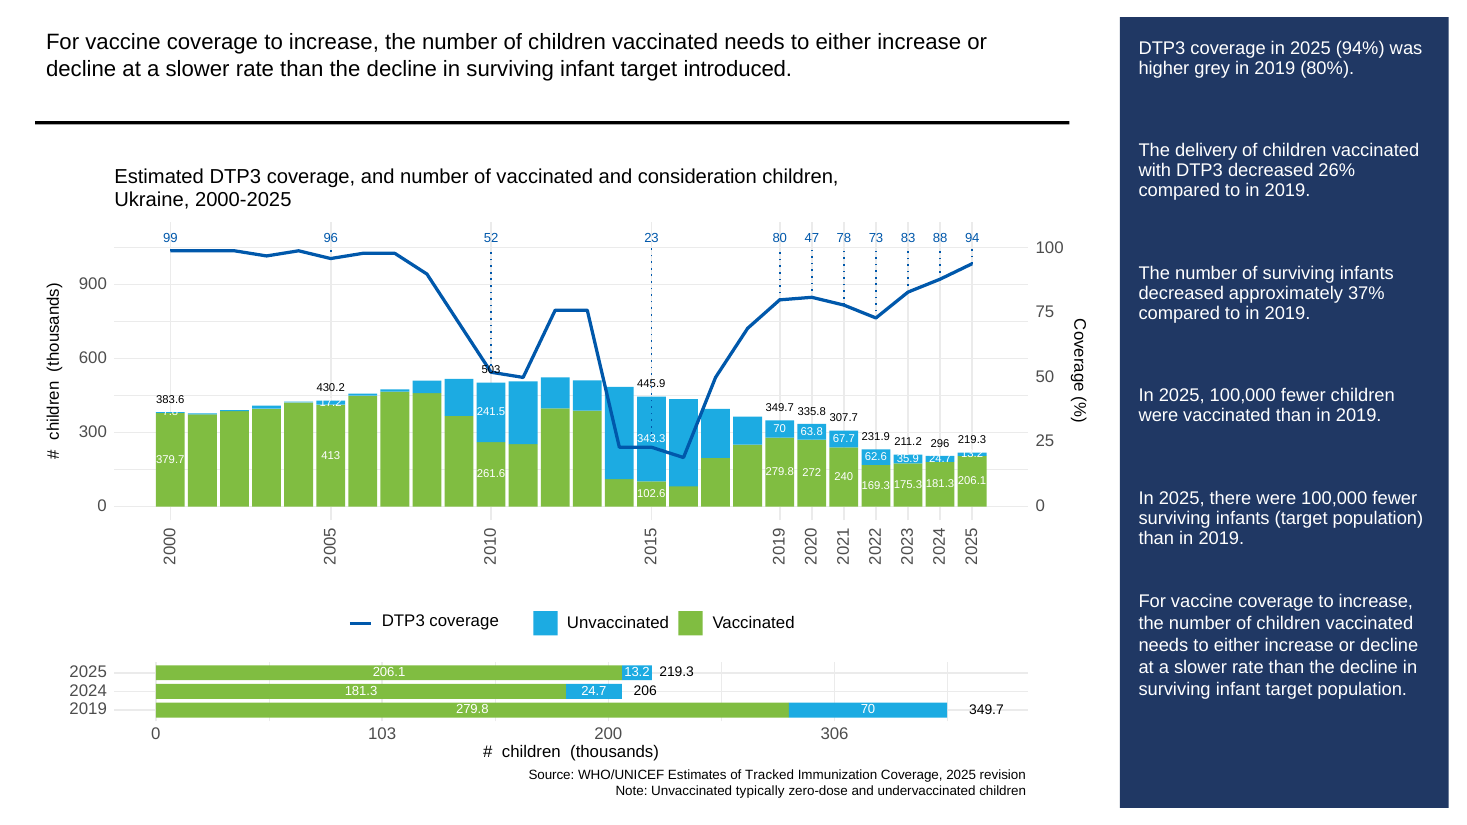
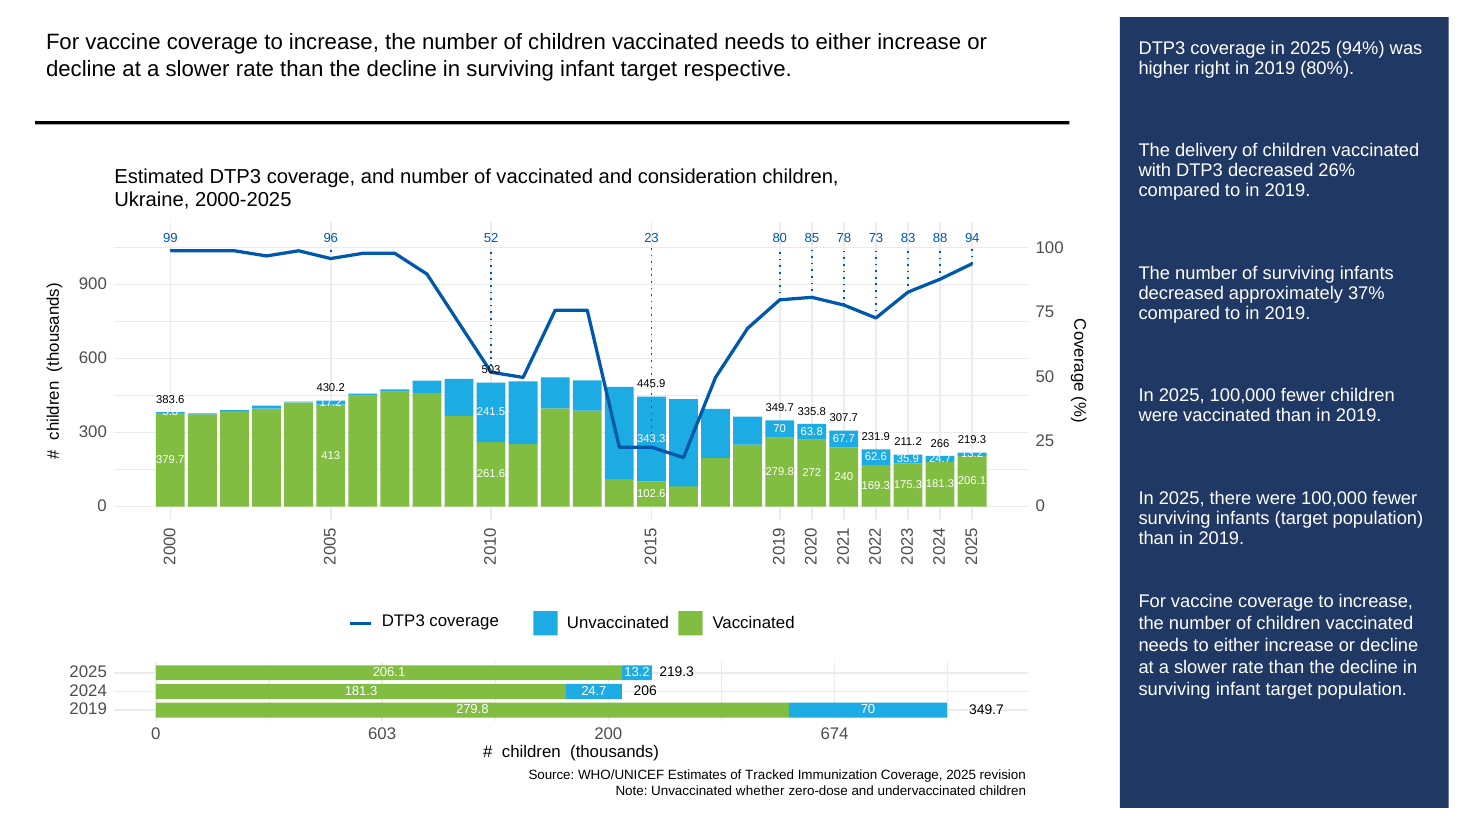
introduced: introduced -> respective (738, 69)
grey: grey -> right (1212, 68)
47: 47 -> 85 (812, 238)
7.8: 7.8 -> 5.8 (170, 412)
296: 296 -> 266 (940, 443)
103: 103 -> 603 (382, 734)
306: 306 -> 674 (835, 734)
typically: typically -> whether (760, 791)
